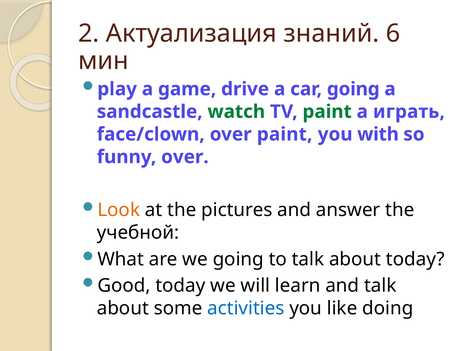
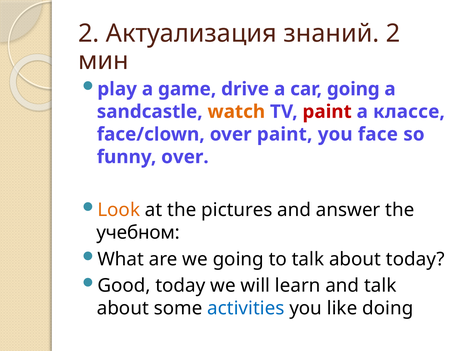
знаний 6: 6 -> 2 (393, 33)
watch colour: green -> orange (236, 112)
paint colour: green -> red (327, 112)
играть: играть -> классе (409, 112)
with: with -> face (378, 134)
учебной: учебной -> учебном (138, 233)
